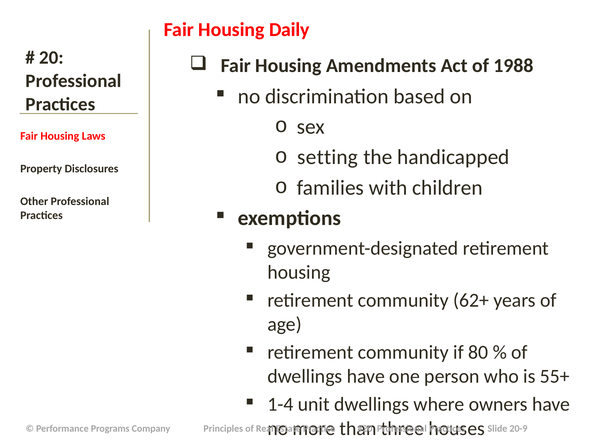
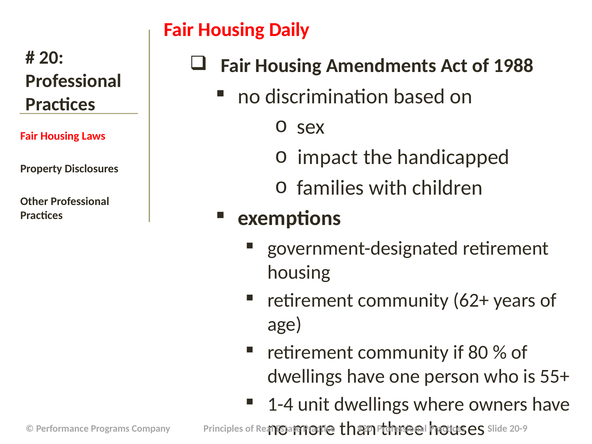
setting: setting -> impact (328, 157)
